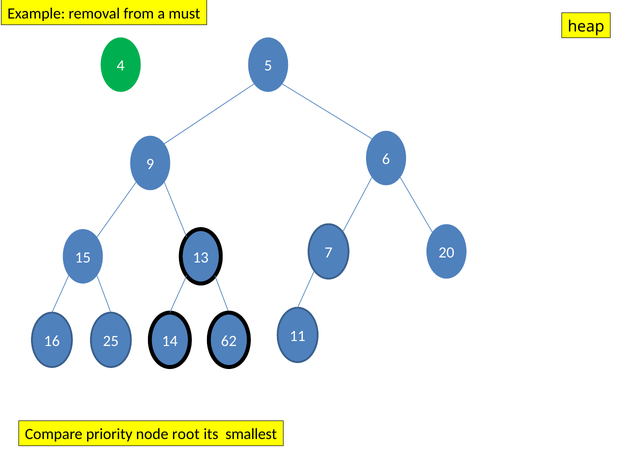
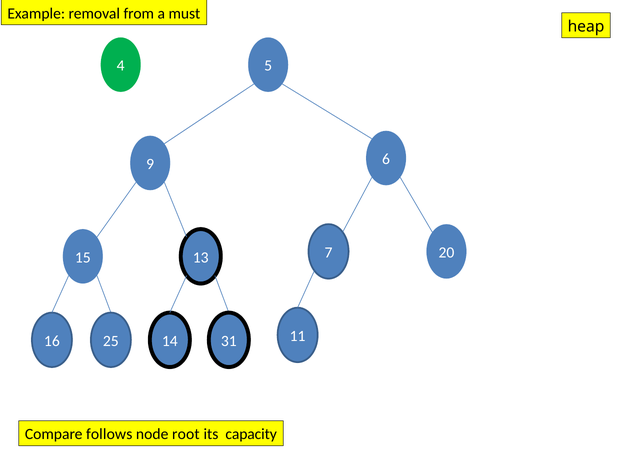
62: 62 -> 31 (229, 341)
priority: priority -> follows (109, 434)
smallest: smallest -> capacity (251, 434)
